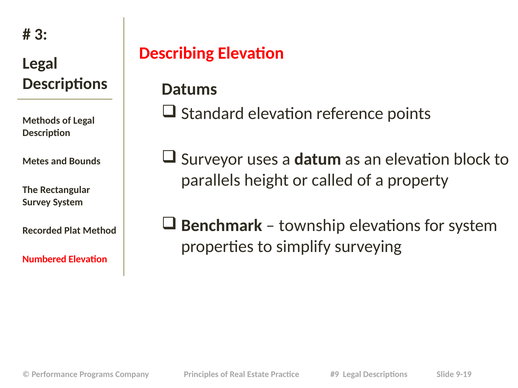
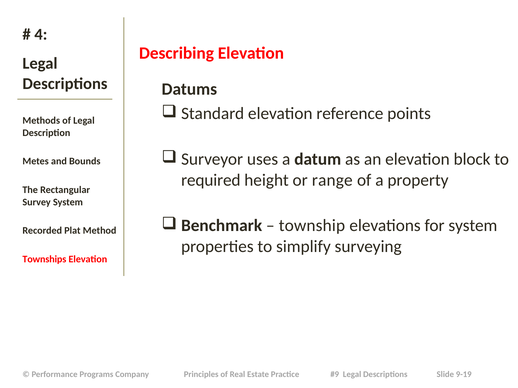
3: 3 -> 4 (41, 35)
parallels: parallels -> required (211, 180)
called: called -> range (332, 180)
Numbered: Numbered -> Townships (44, 259)
